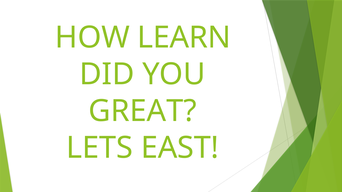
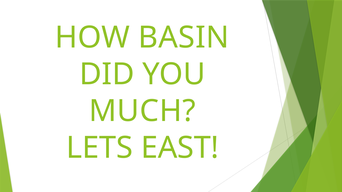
LEARN: LEARN -> BASIN (184, 38)
GREAT: GREAT -> MUCH (142, 111)
